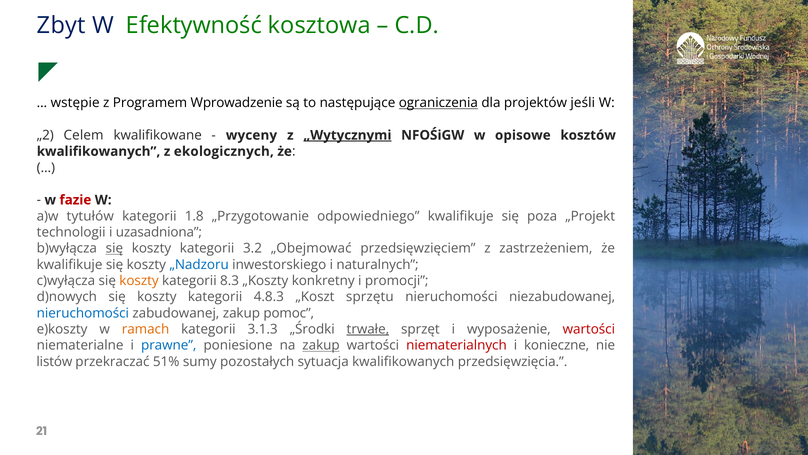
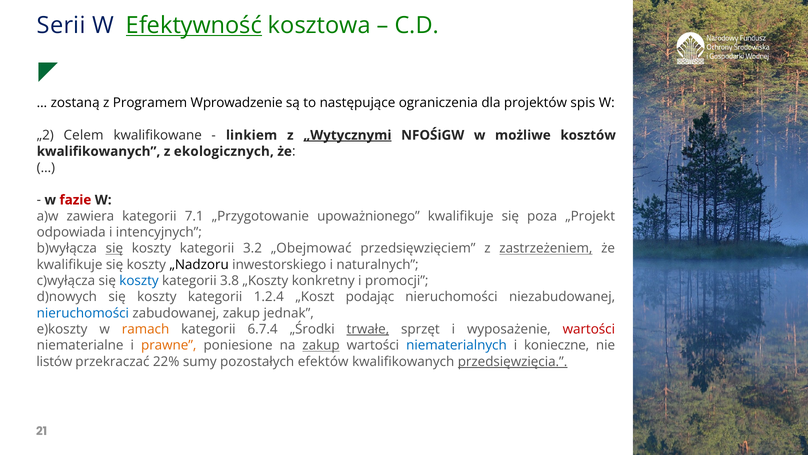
Zbyt: Zbyt -> Serii (61, 25)
Efektywność underline: none -> present (194, 25)
wstępie: wstępie -> zostaną (75, 103)
ograniczenia underline: present -> none (438, 103)
jeśli: jeśli -> spis (583, 103)
wyceny: wyceny -> linkiem (251, 135)
opisowe: opisowe -> możliwe (523, 135)
tytułów: tytułów -> zawiera (90, 216)
1.8: 1.8 -> 7.1 (194, 216)
odpowiedniego: odpowiedniego -> upoważnionego (368, 216)
technologii: technologii -> odpowiada (71, 232)
uzasadniona: uzasadniona -> intencyjnych (159, 232)
zastrzeżeniem underline: none -> present (546, 248)
„Nadzoru colour: blue -> black (199, 264)
koszty colour: orange -> blue (139, 280)
8.3: 8.3 -> 3.8 (230, 280)
4.8.3: 4.8.3 -> 1.2.4 (269, 297)
sprzętu: sprzętu -> podając (370, 297)
pomoc: pomoc -> jednak (289, 313)
3.1.3: 3.1.3 -> 6.7.4 (263, 329)
prawne colour: blue -> orange (169, 345)
niematerialnych colour: red -> blue (456, 345)
51%: 51% -> 22% (166, 361)
sytuacja: sytuacja -> efektów (323, 361)
przedsięwzięcia underline: none -> present (513, 361)
